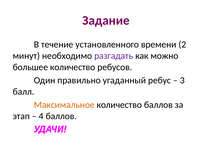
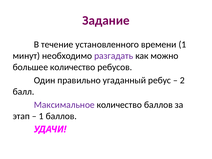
времени 2: 2 -> 1 (182, 44)
3: 3 -> 2 (182, 80)
Максимальное colour: orange -> purple (64, 105)
4: 4 -> 1 (41, 116)
